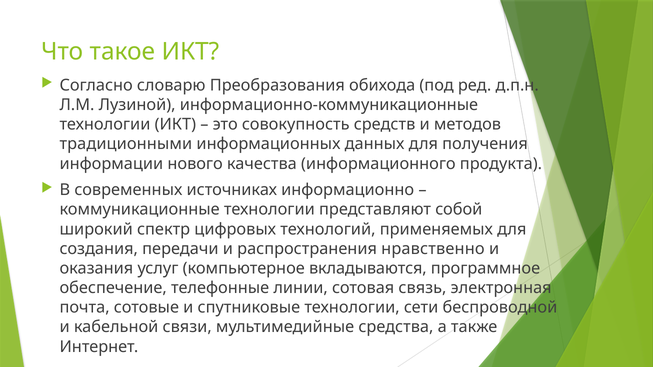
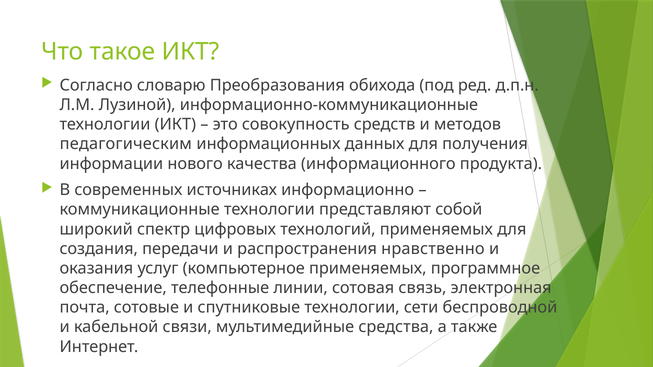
традиционными: традиционными -> педагогическим (126, 144)
компьютерное вкладываются: вкладываются -> применяемых (368, 269)
